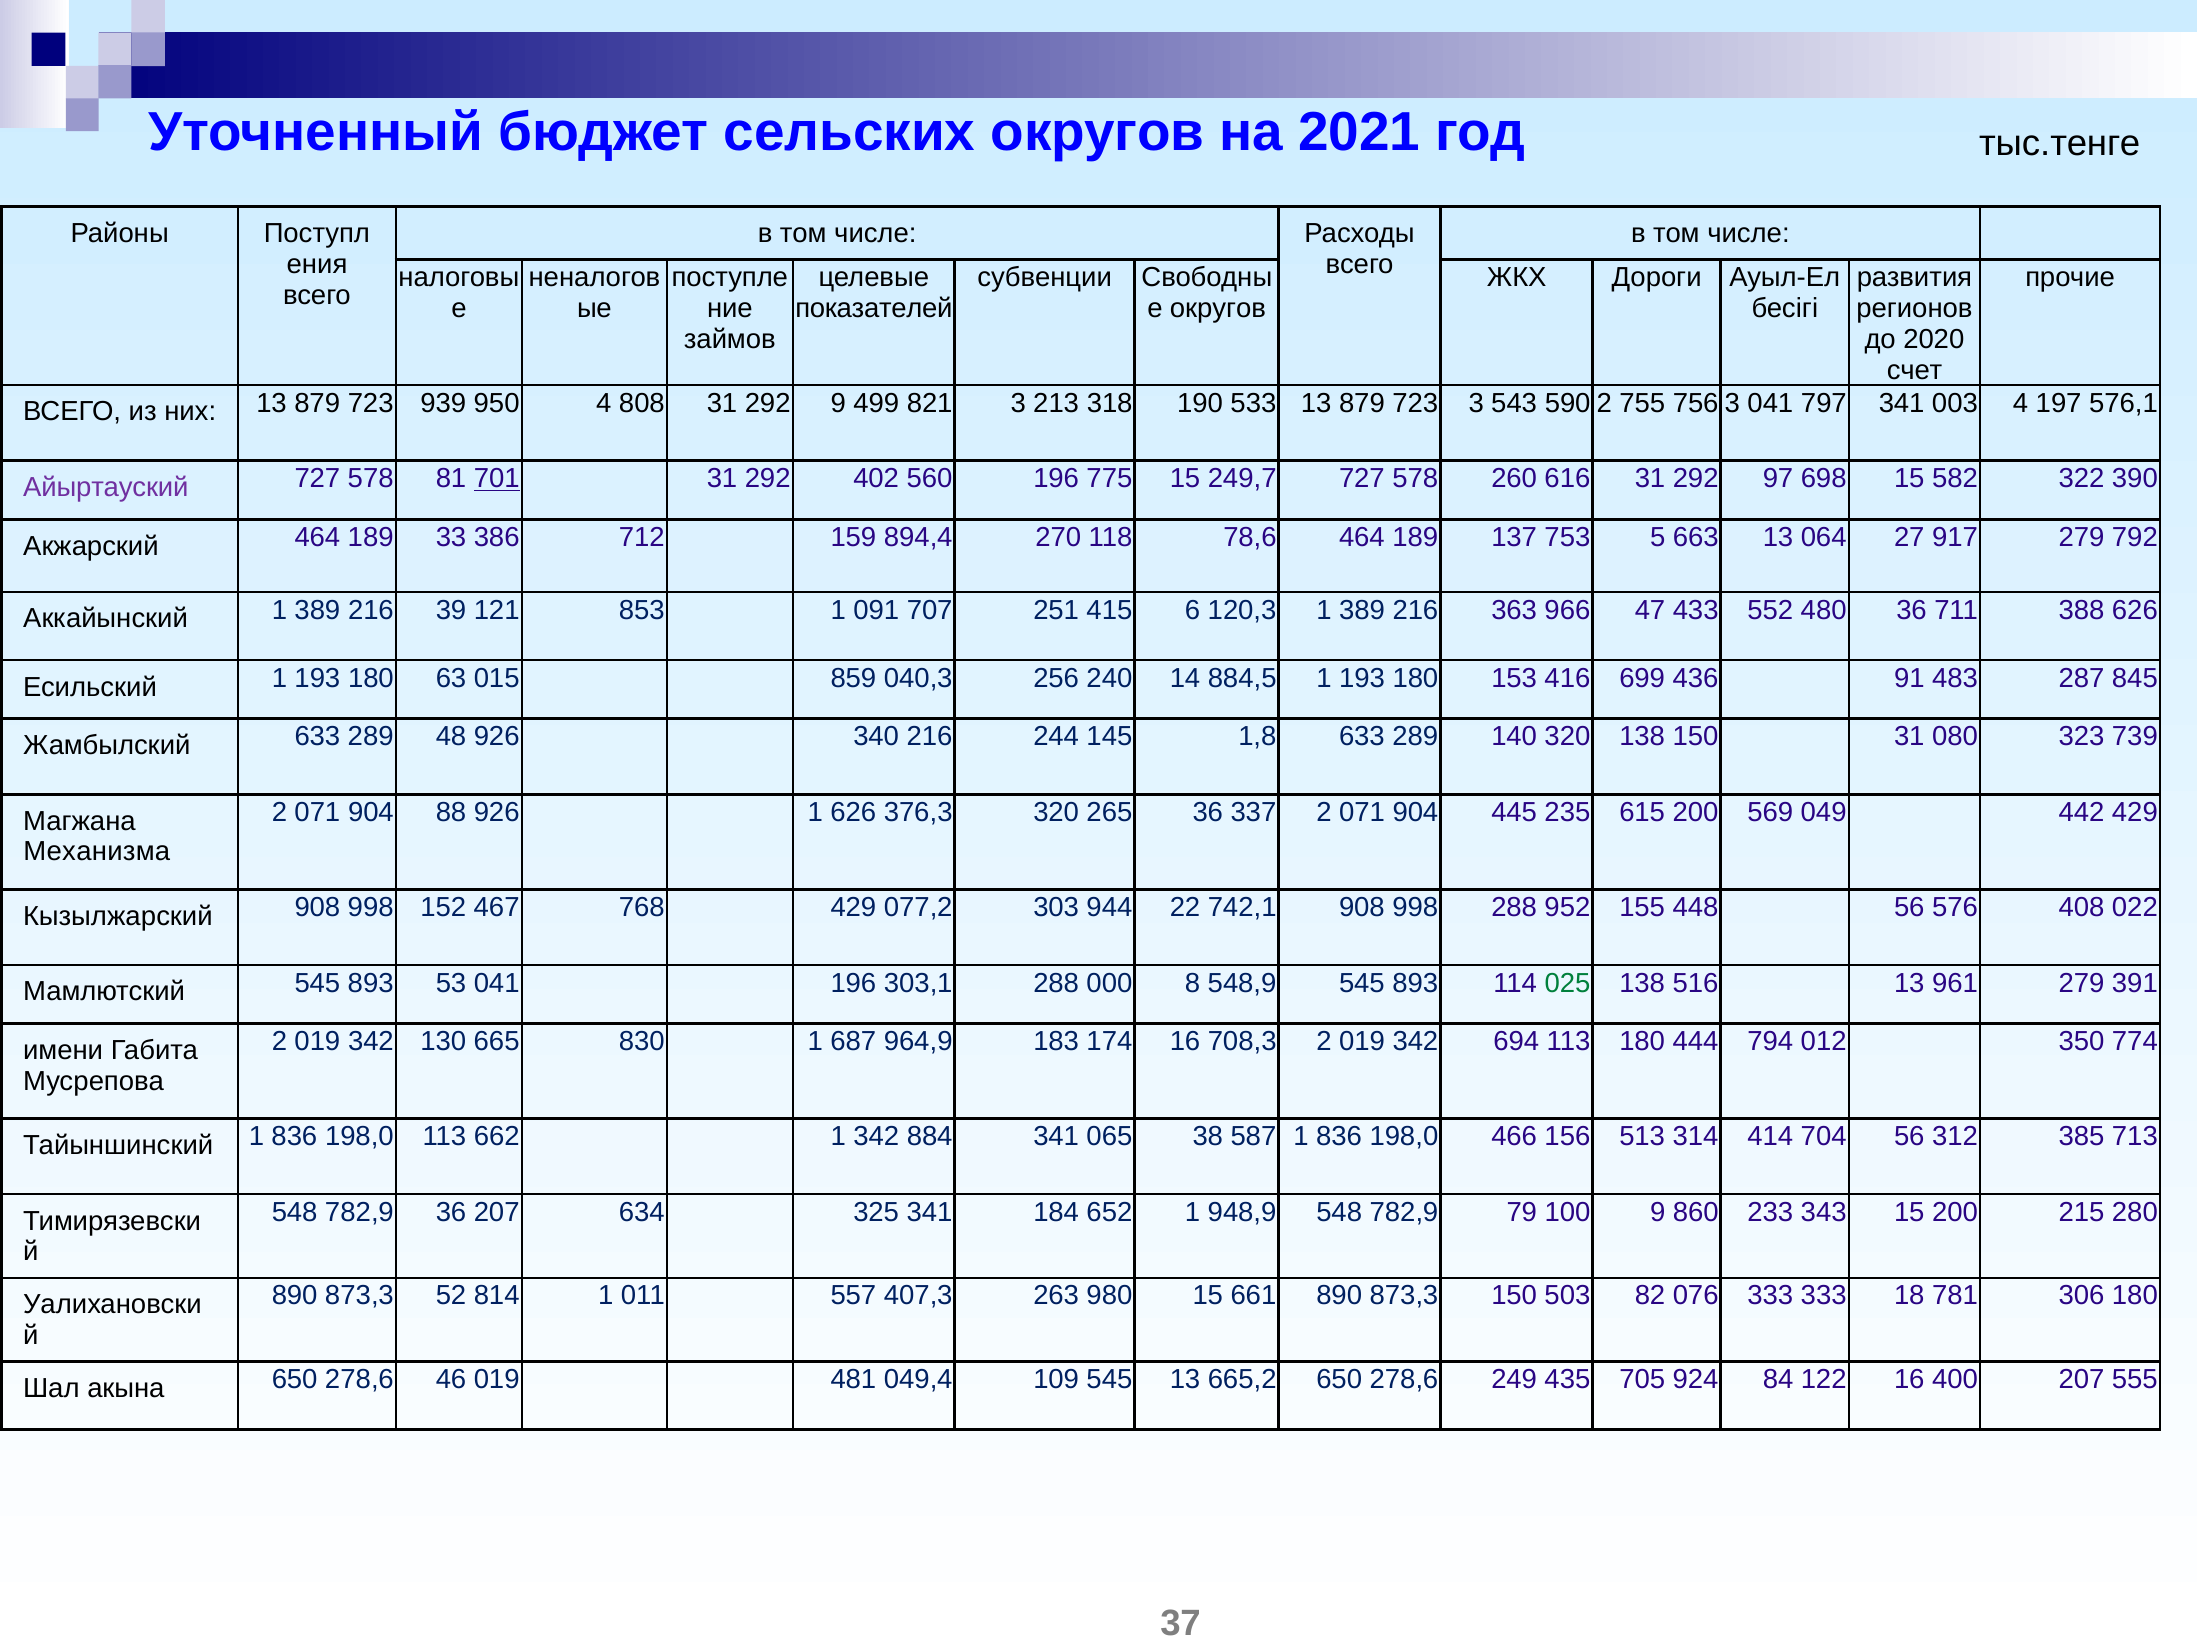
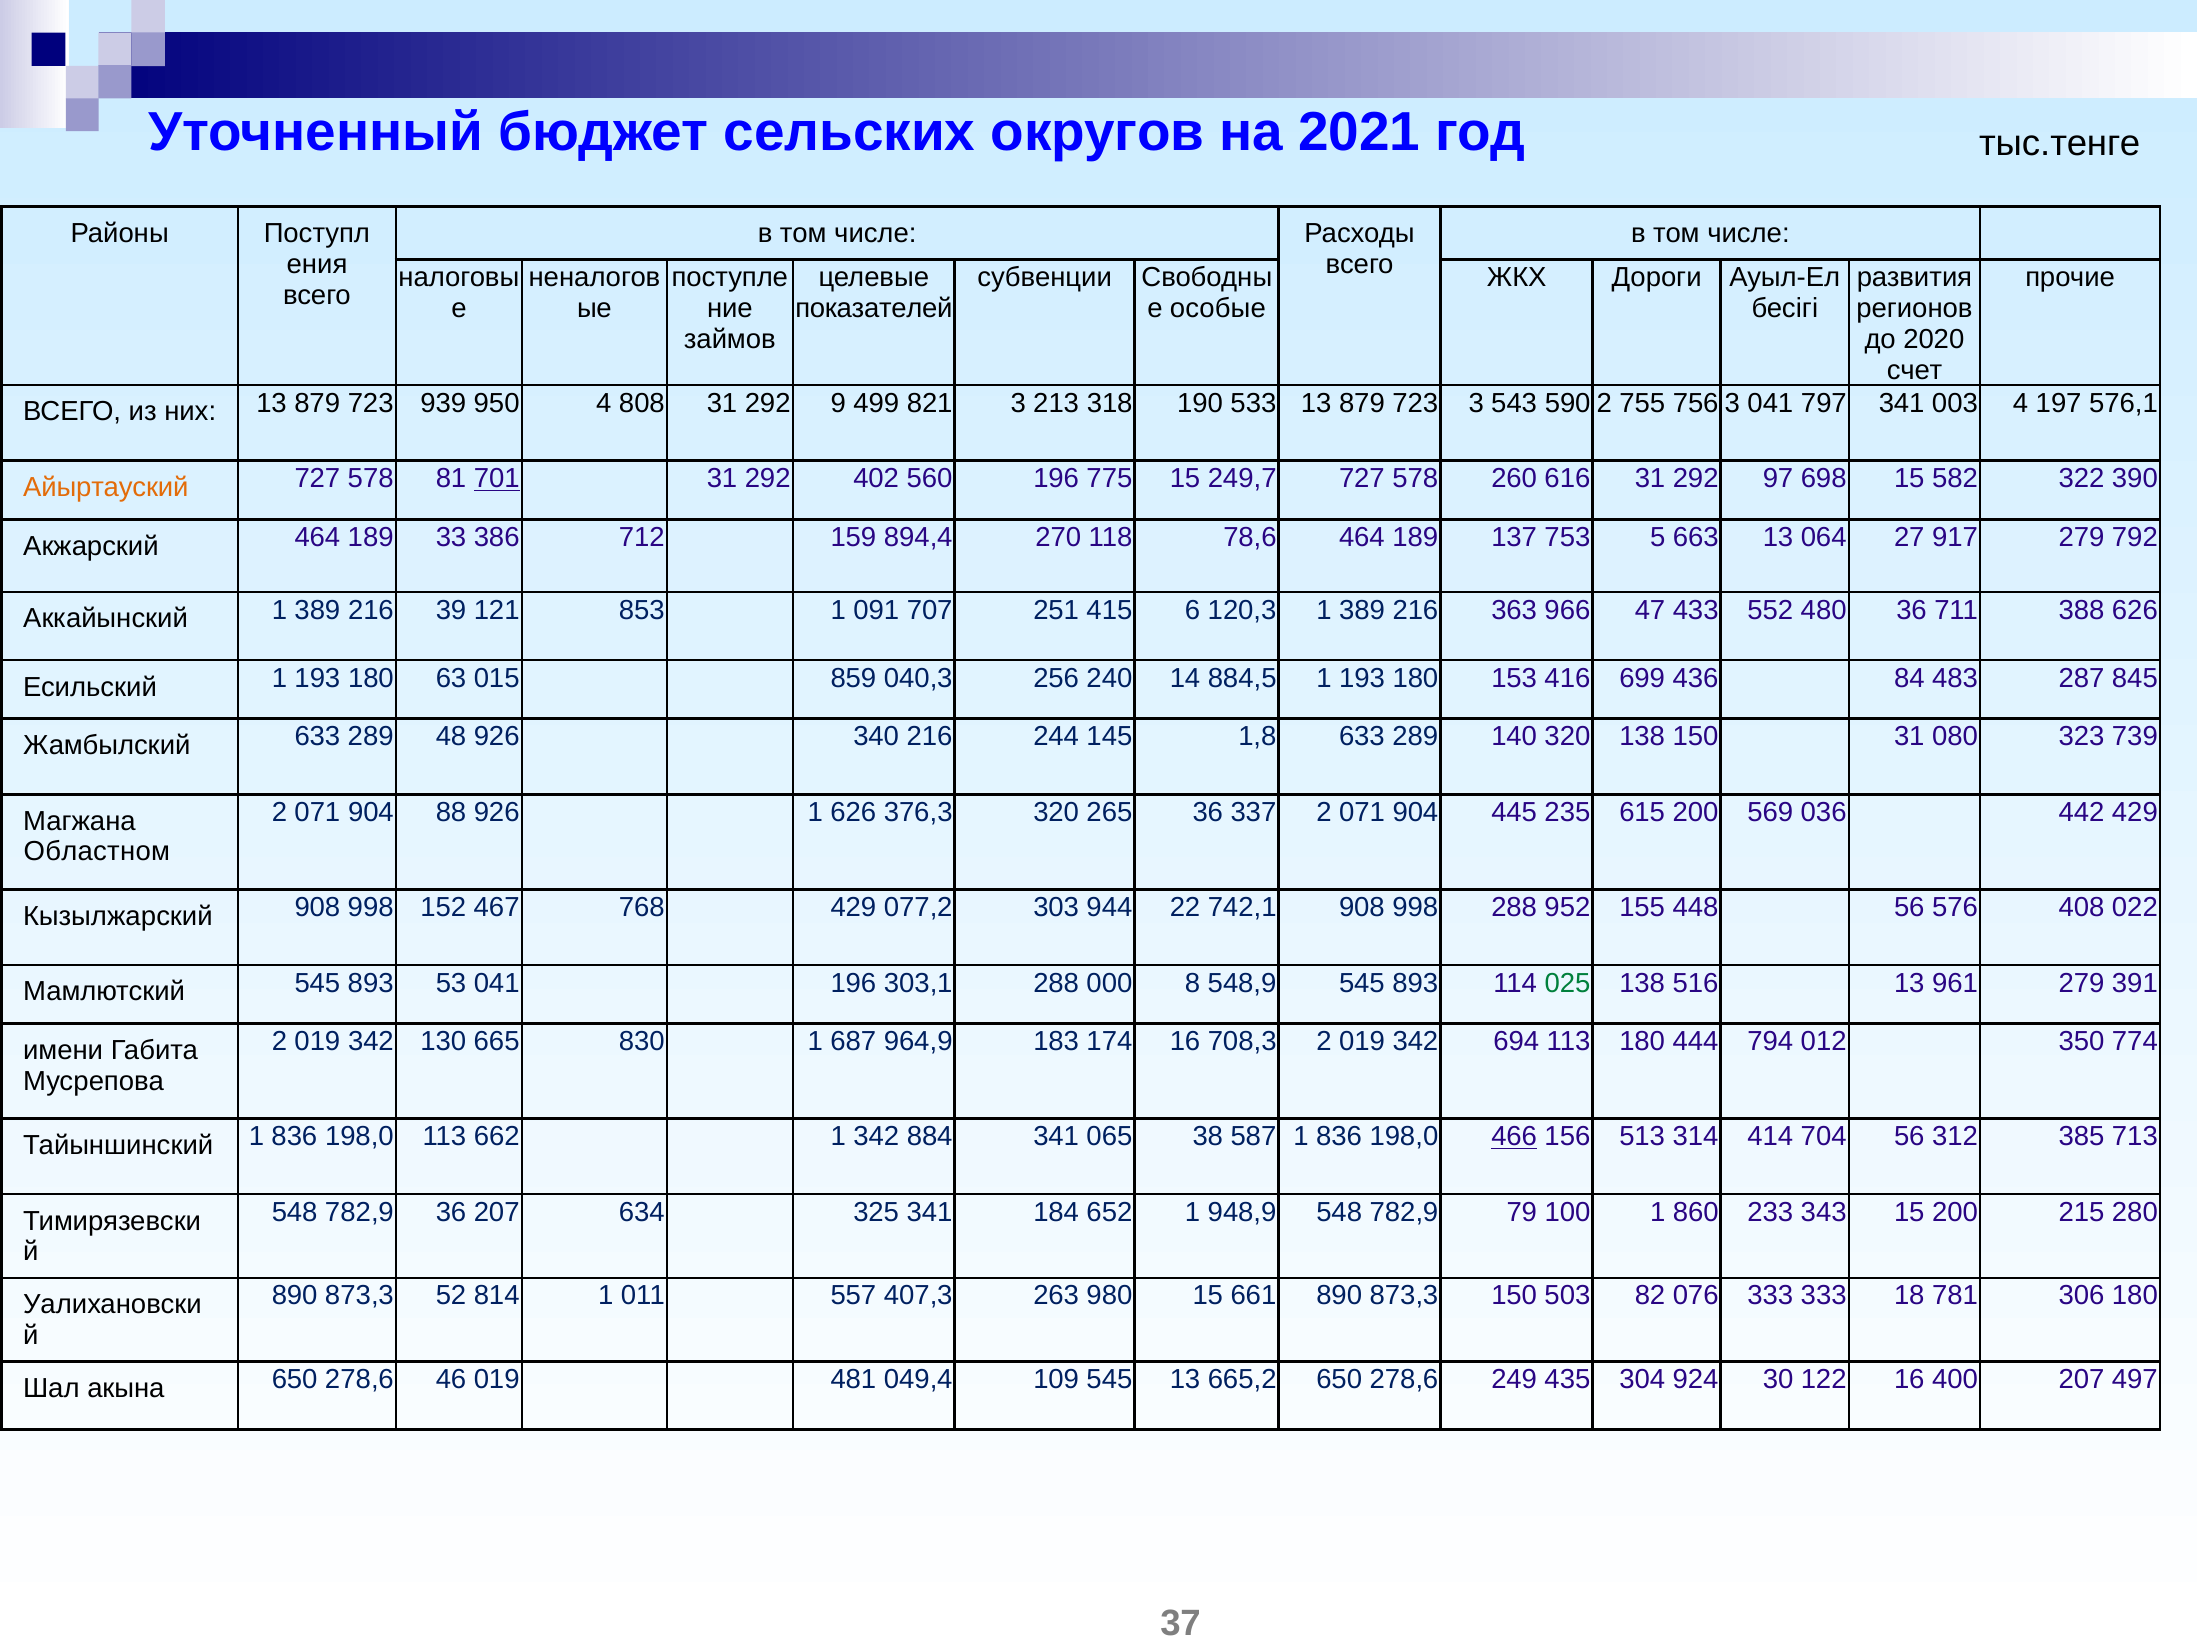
округов: округов -> особые (1218, 308)
Айыртауский colour: purple -> orange (106, 487)
91: 91 -> 84 (1909, 678)
049: 049 -> 036 (1824, 812)
Механизма: Механизма -> Областном (97, 852)
466 underline: none -> present (1514, 1137)
100 9: 9 -> 1 (1658, 1212)
705: 705 -> 304 (1642, 1379)
84: 84 -> 30 (1778, 1379)
555: 555 -> 497 (2135, 1379)
